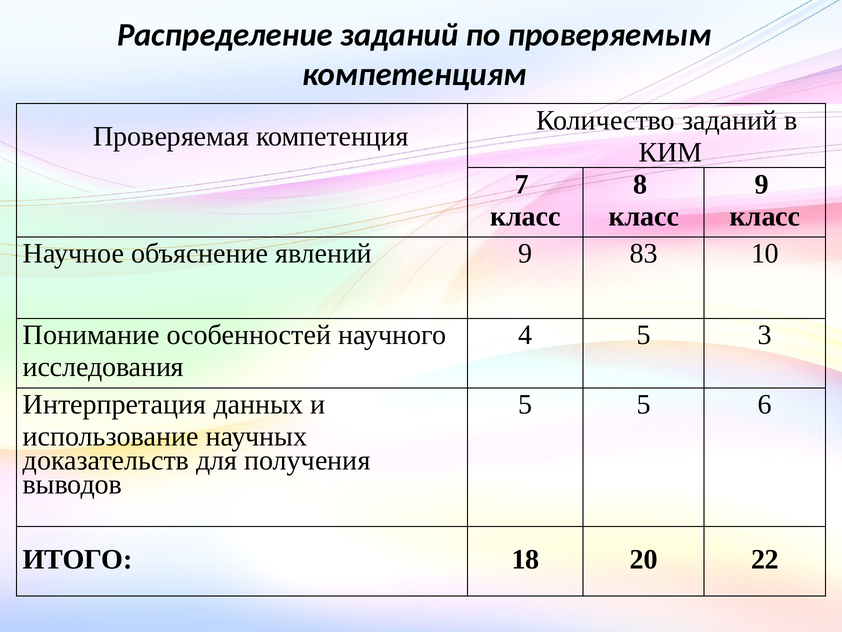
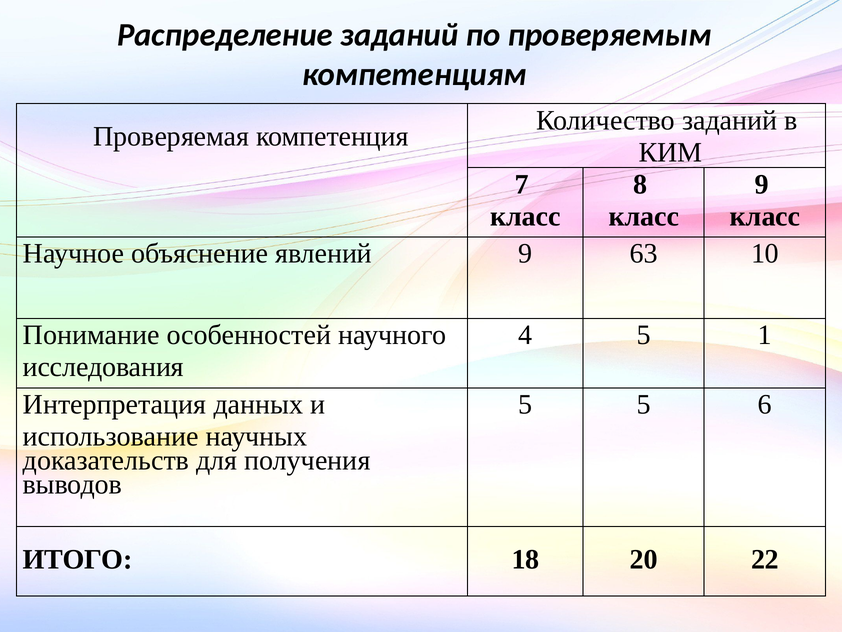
83: 83 -> 63 (644, 253)
3: 3 -> 1 (765, 335)
